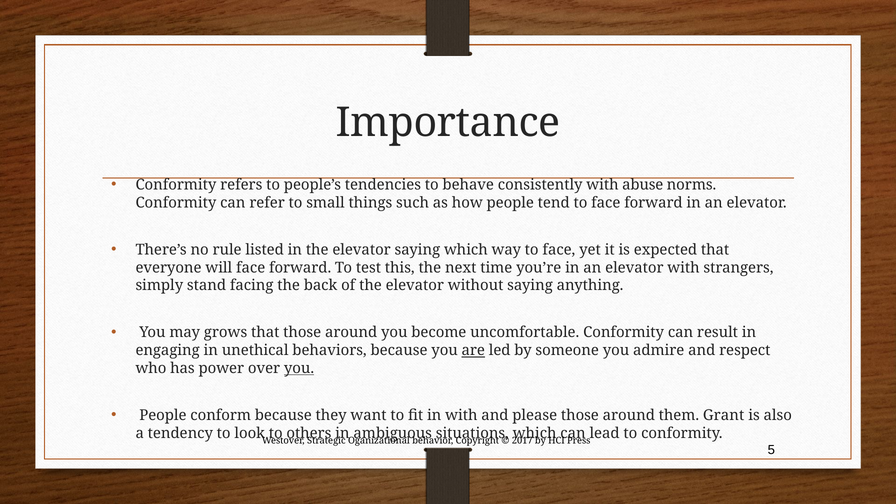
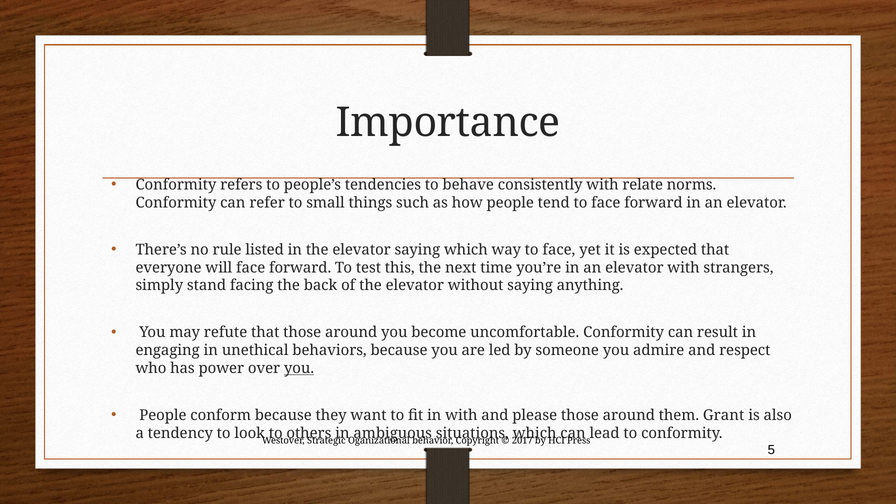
abuse: abuse -> relate (643, 185)
grows: grows -> refute (226, 333)
are underline: present -> none (473, 350)
